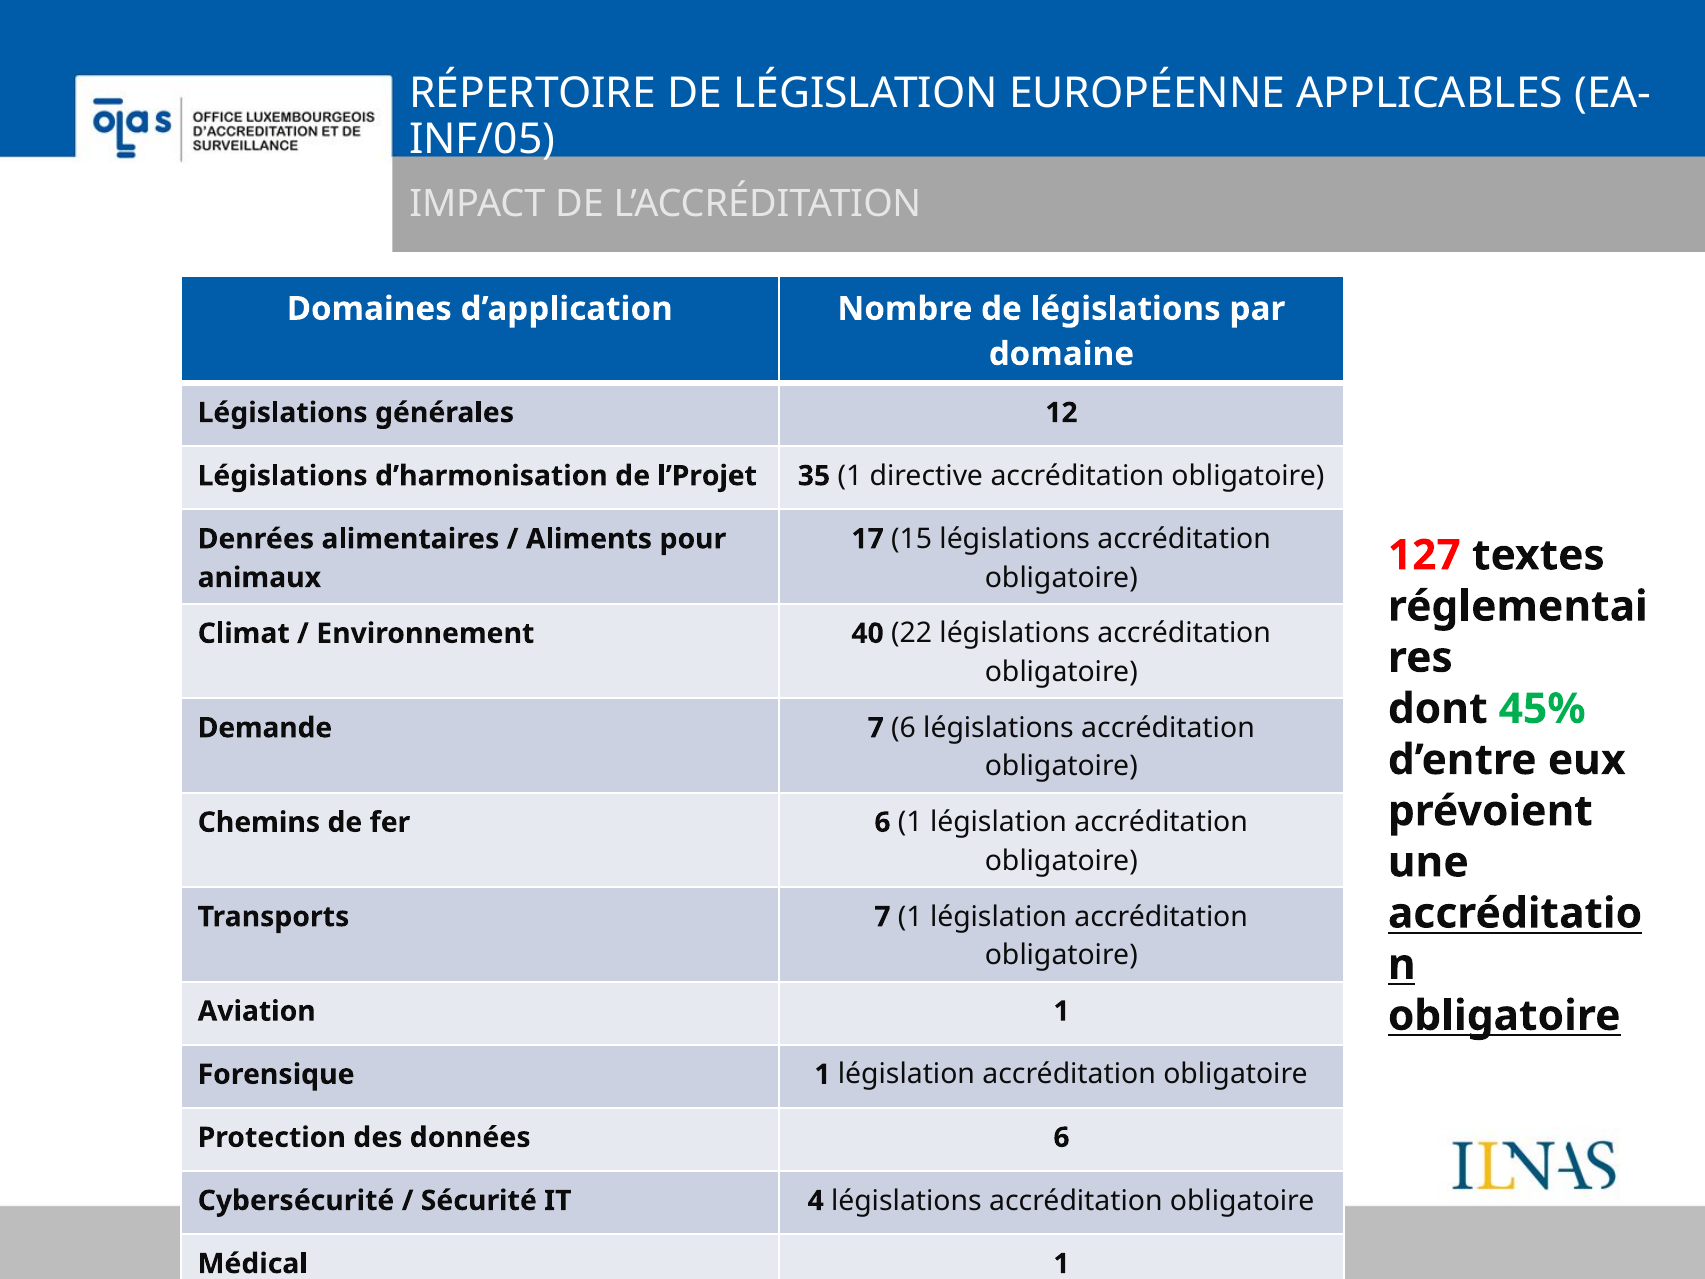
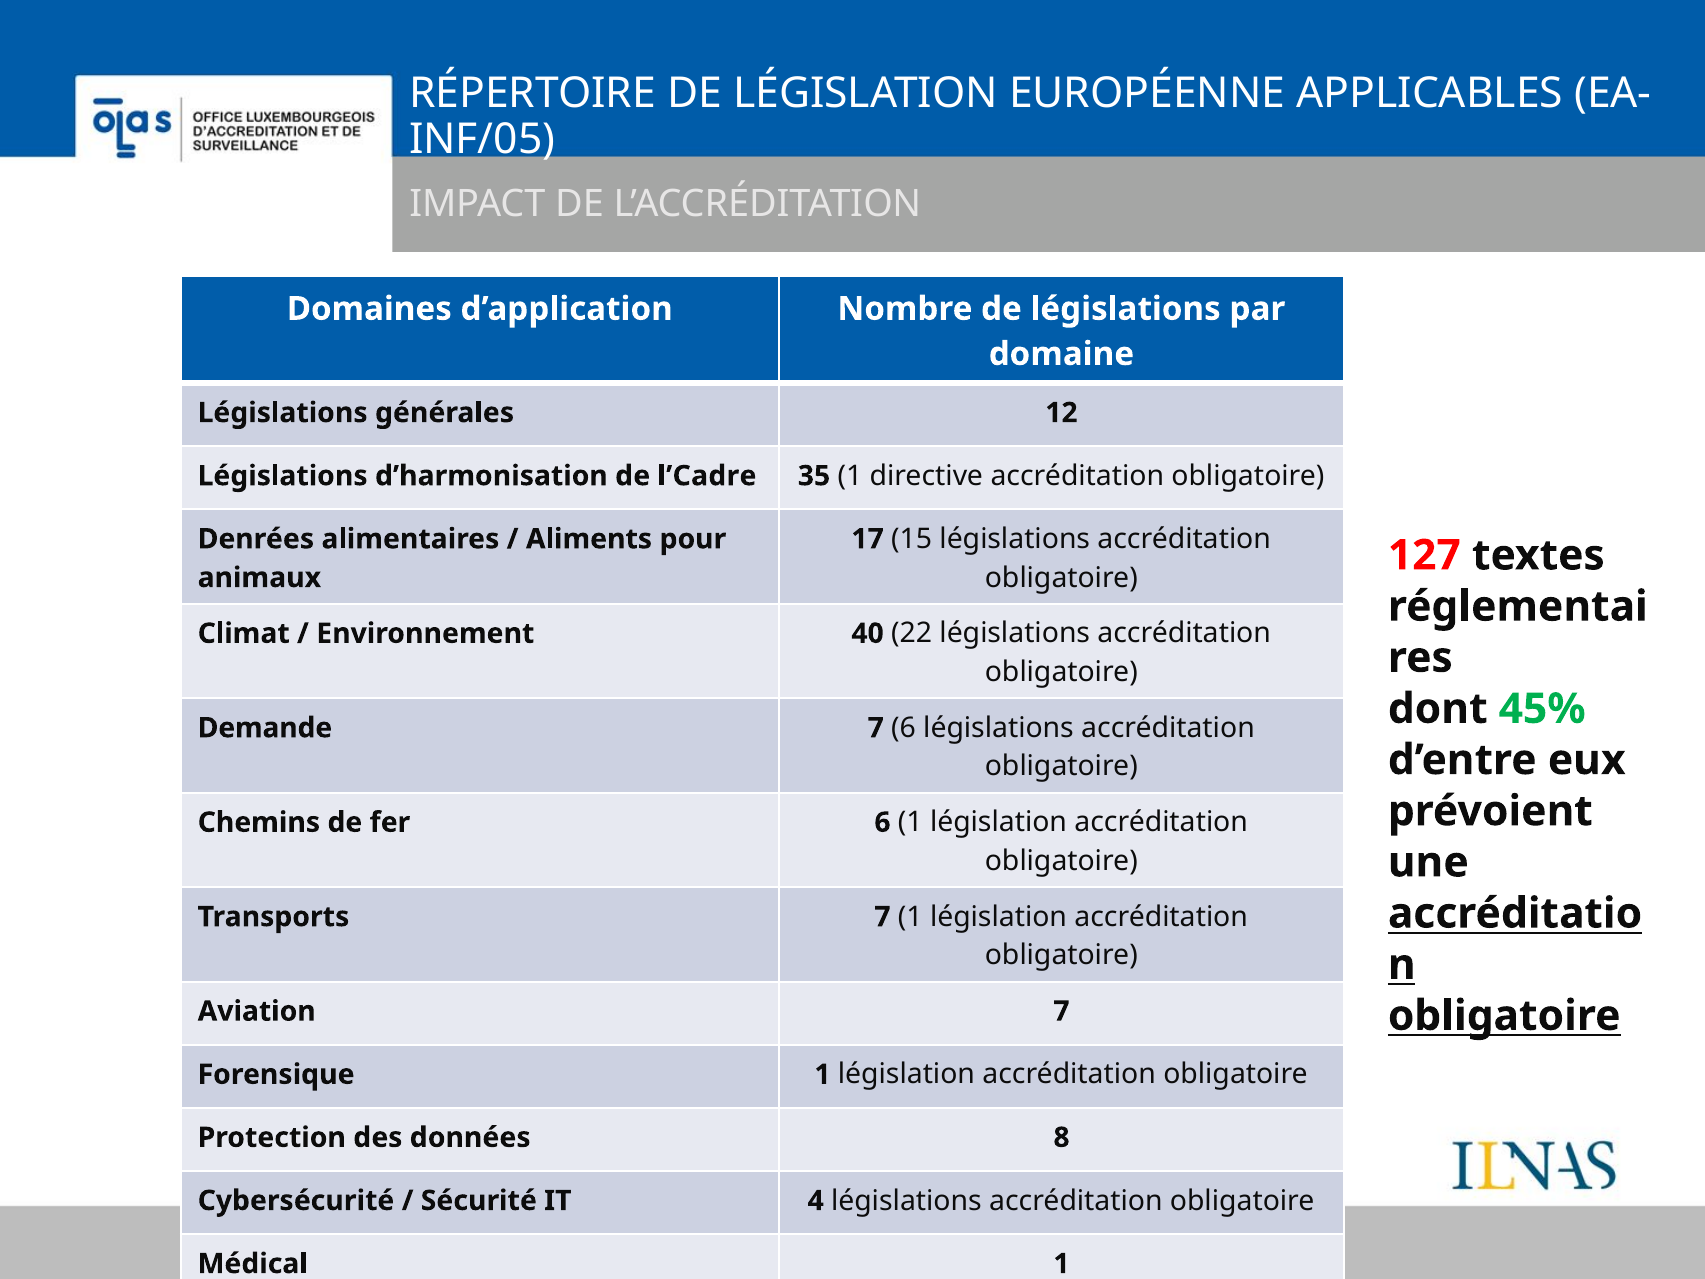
l’Projet: l’Projet -> l’Cadre (707, 476)
Aviation 1: 1 -> 7 (1062, 1011)
données 6: 6 -> 8 (1062, 1137)
